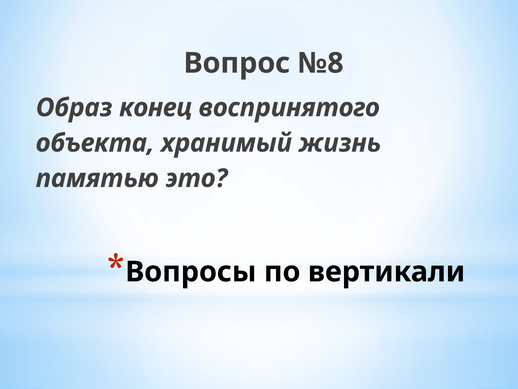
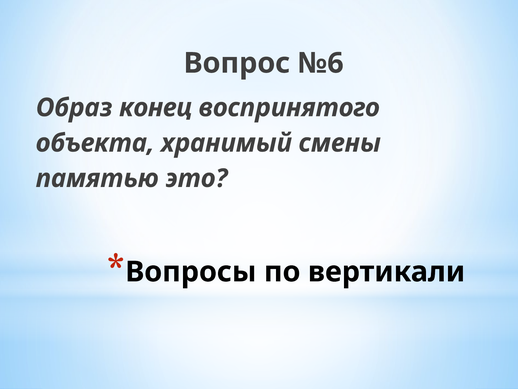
№8: №8 -> №6 (321, 63)
жизнь: жизнь -> смены (340, 143)
